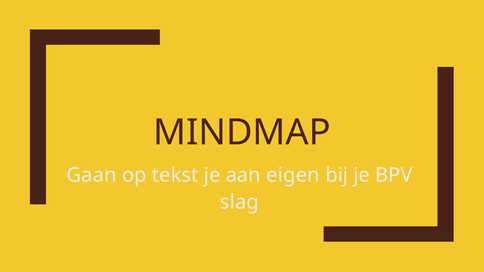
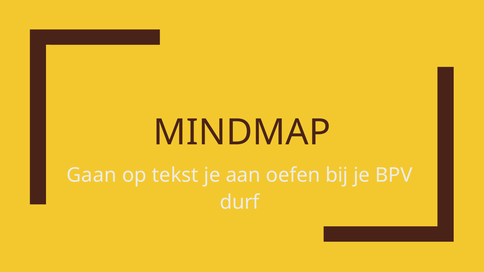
eigen: eigen -> oefen (293, 175)
slag: slag -> durf (240, 202)
